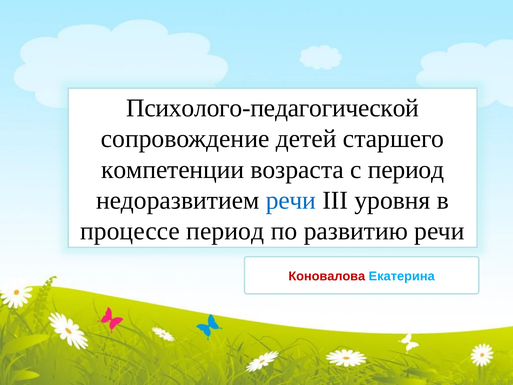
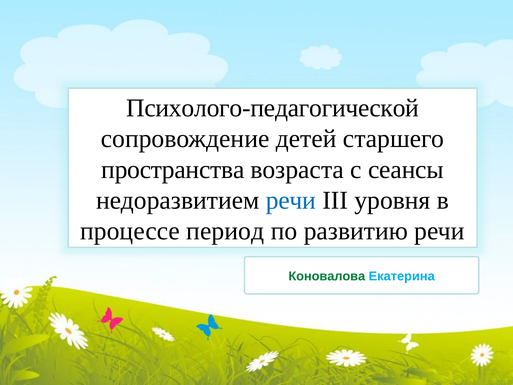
компетенции: компетенции -> пространства (173, 169)
с период: период -> сеансы (406, 169)
Коновалова colour: red -> green (327, 276)
